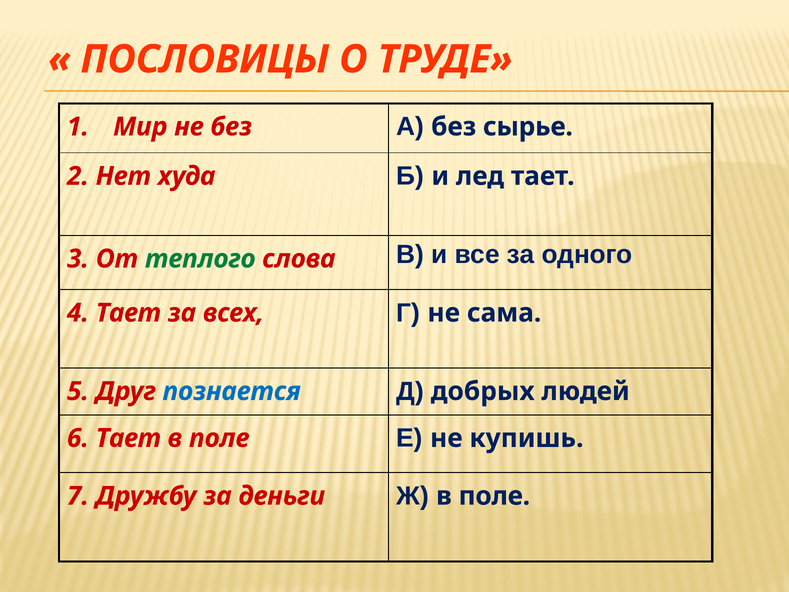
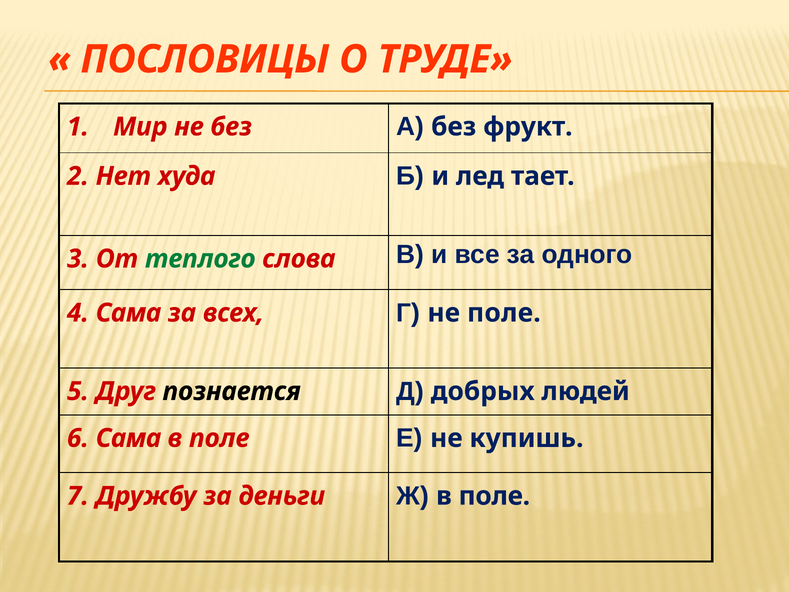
сырье: сырье -> фрукт (528, 127)
4 Тает: Тает -> Сама (128, 313)
не сама: сама -> поле (504, 313)
познается colour: blue -> black (232, 391)
6 Тает: Тает -> Сама (128, 438)
